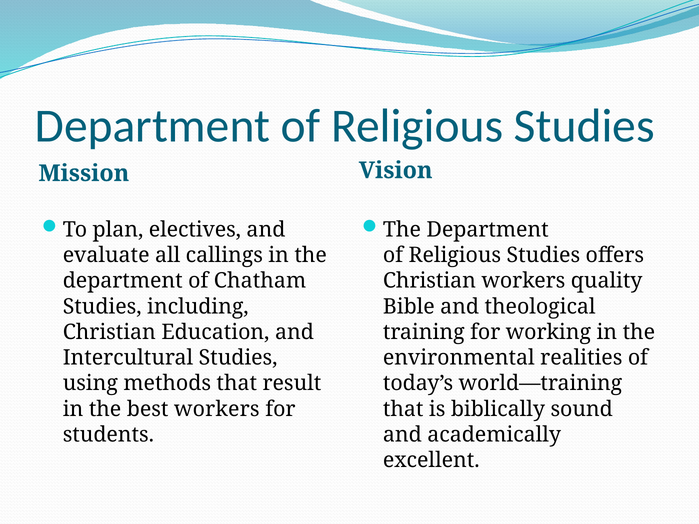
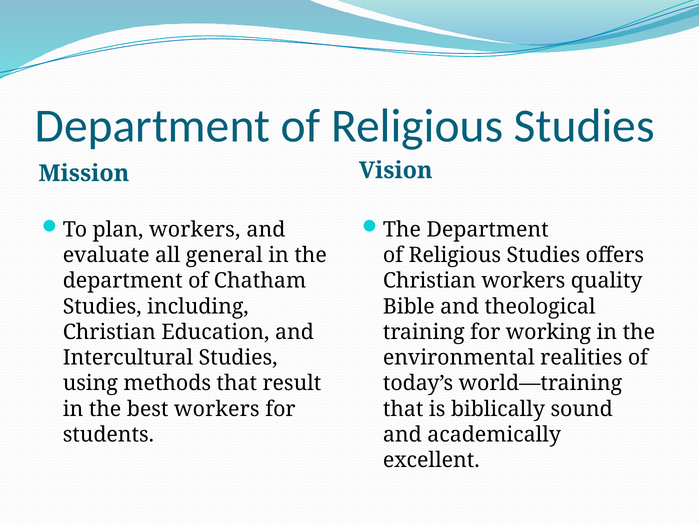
plan electives: electives -> workers (195, 230)
callings: callings -> general (224, 255)
